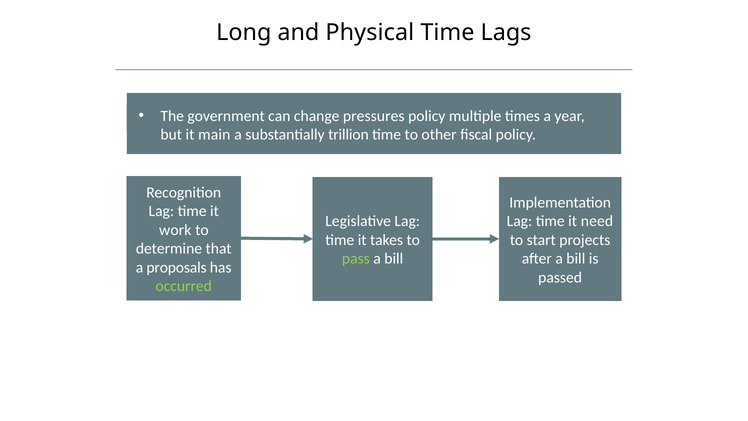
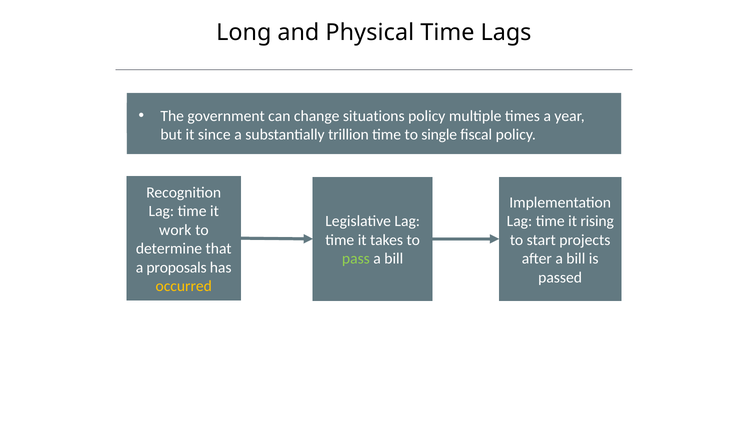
pressures: pressures -> situations (374, 116)
main: main -> since (214, 135)
other: other -> single (439, 135)
need: need -> rising (597, 221)
occurred colour: light green -> yellow (184, 286)
